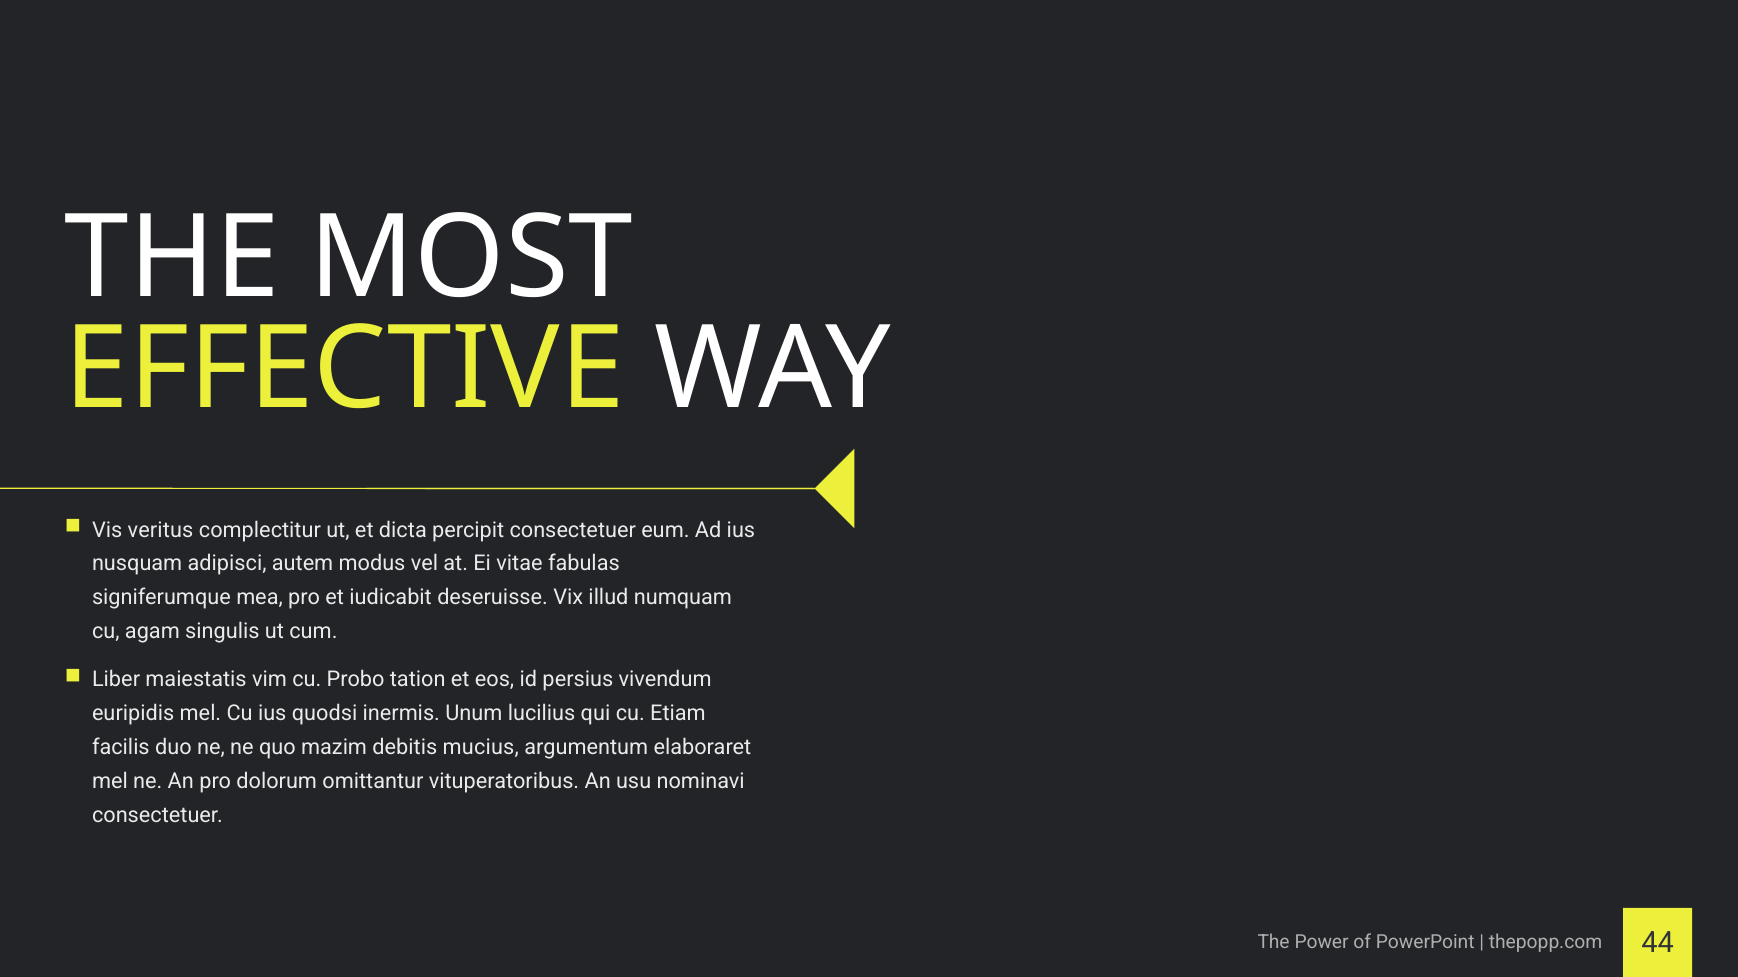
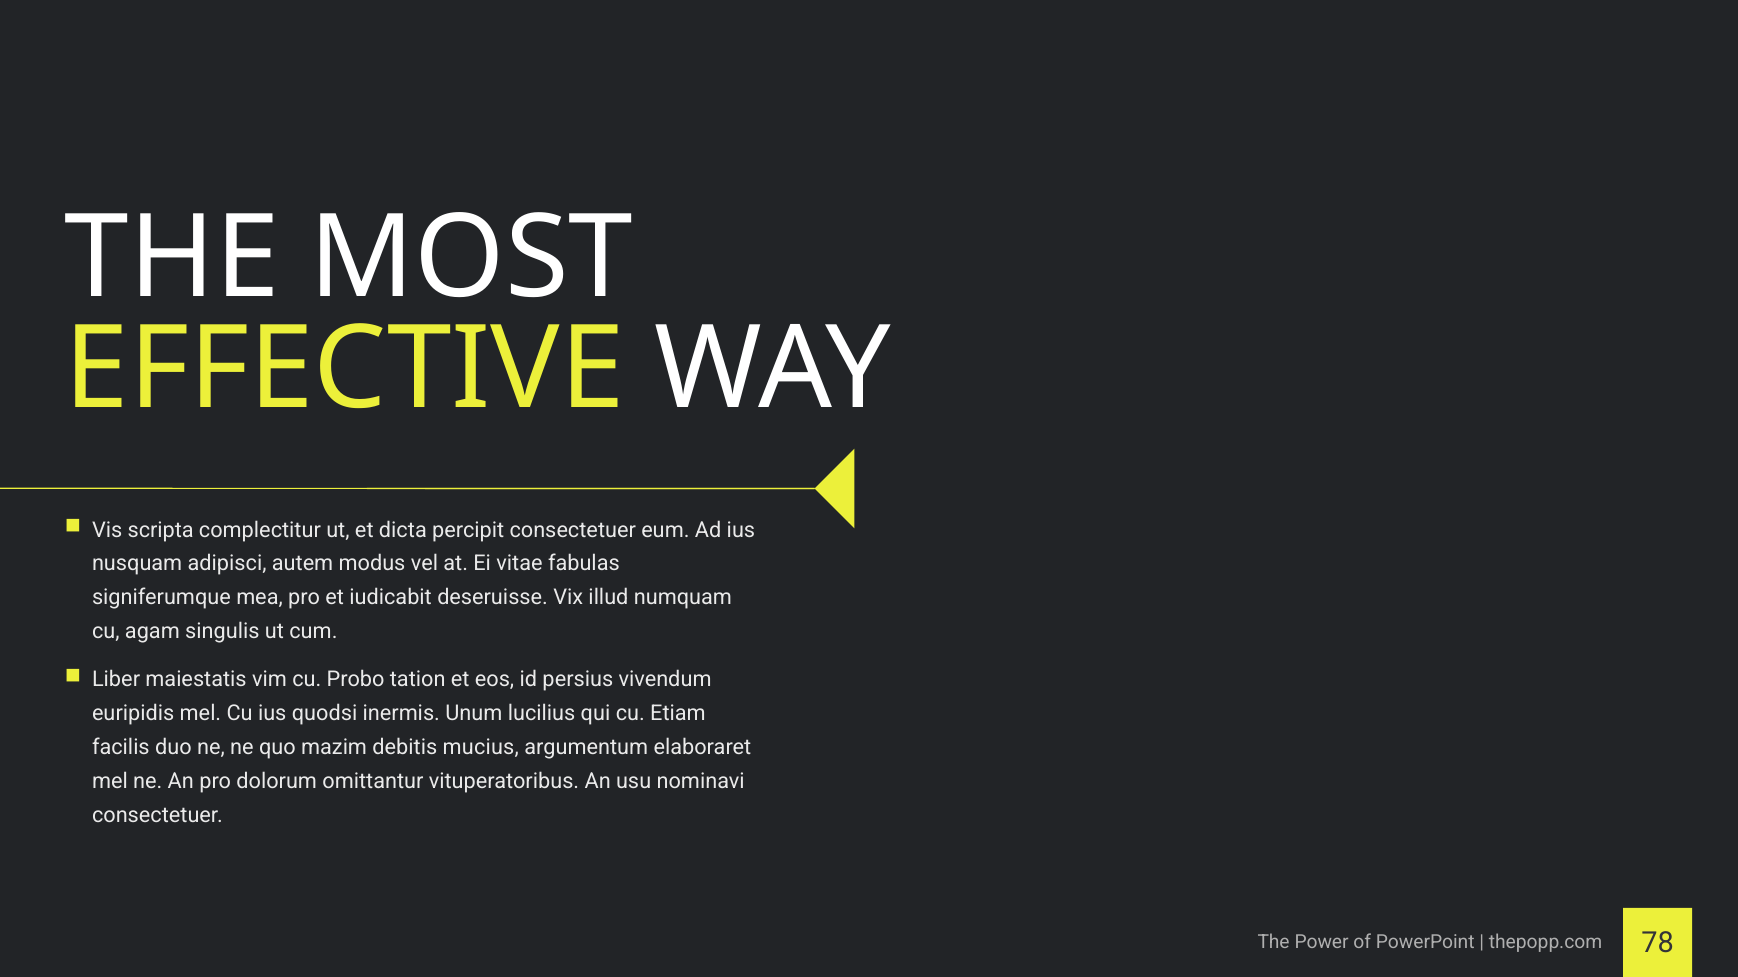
veritus: veritus -> scripta (161, 530)
44: 44 -> 78 (1658, 944)
